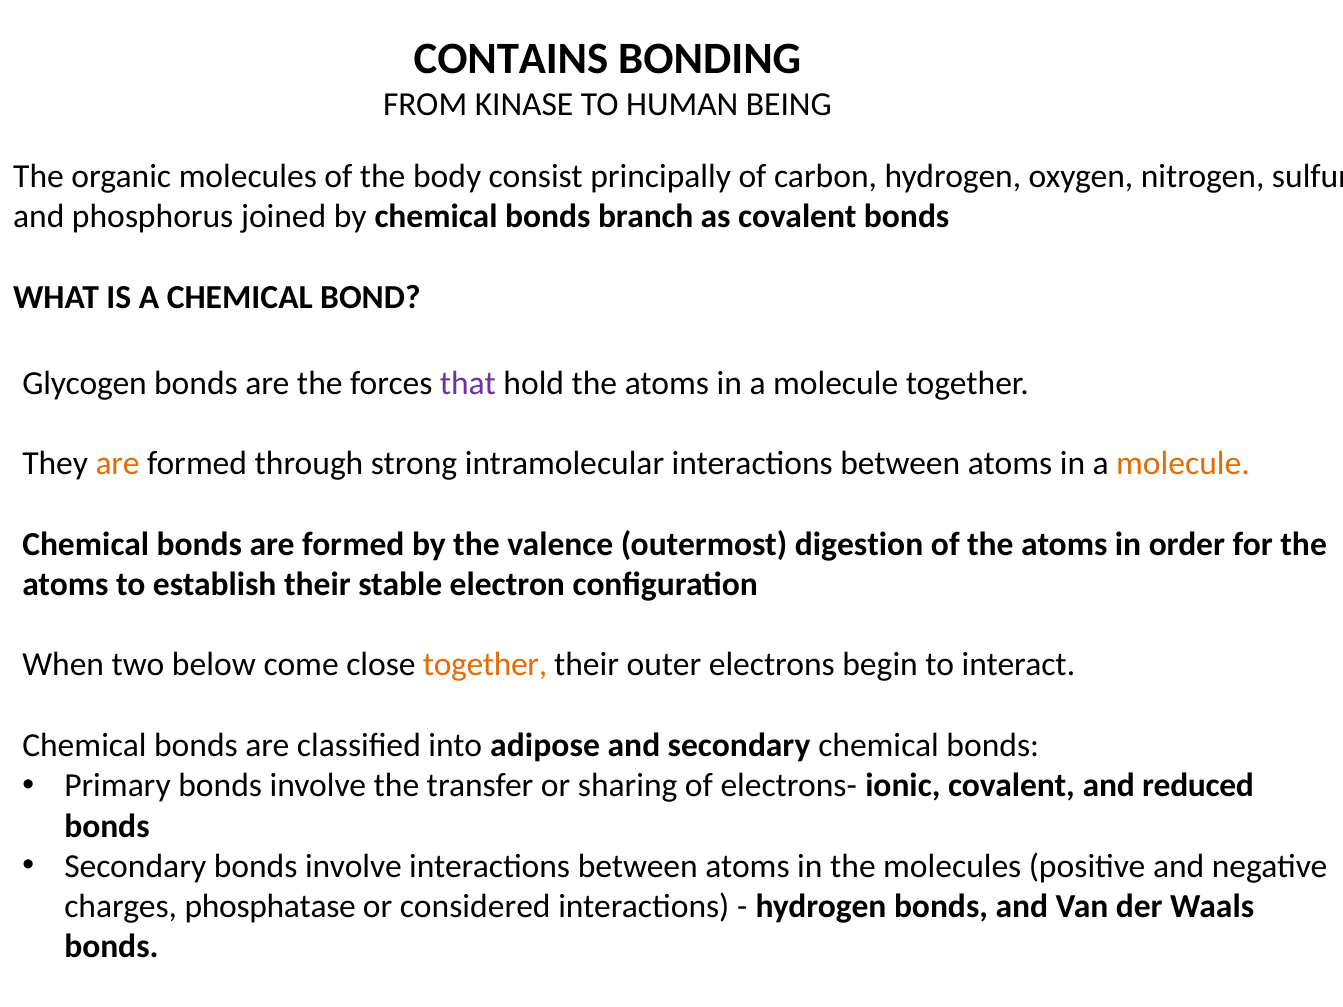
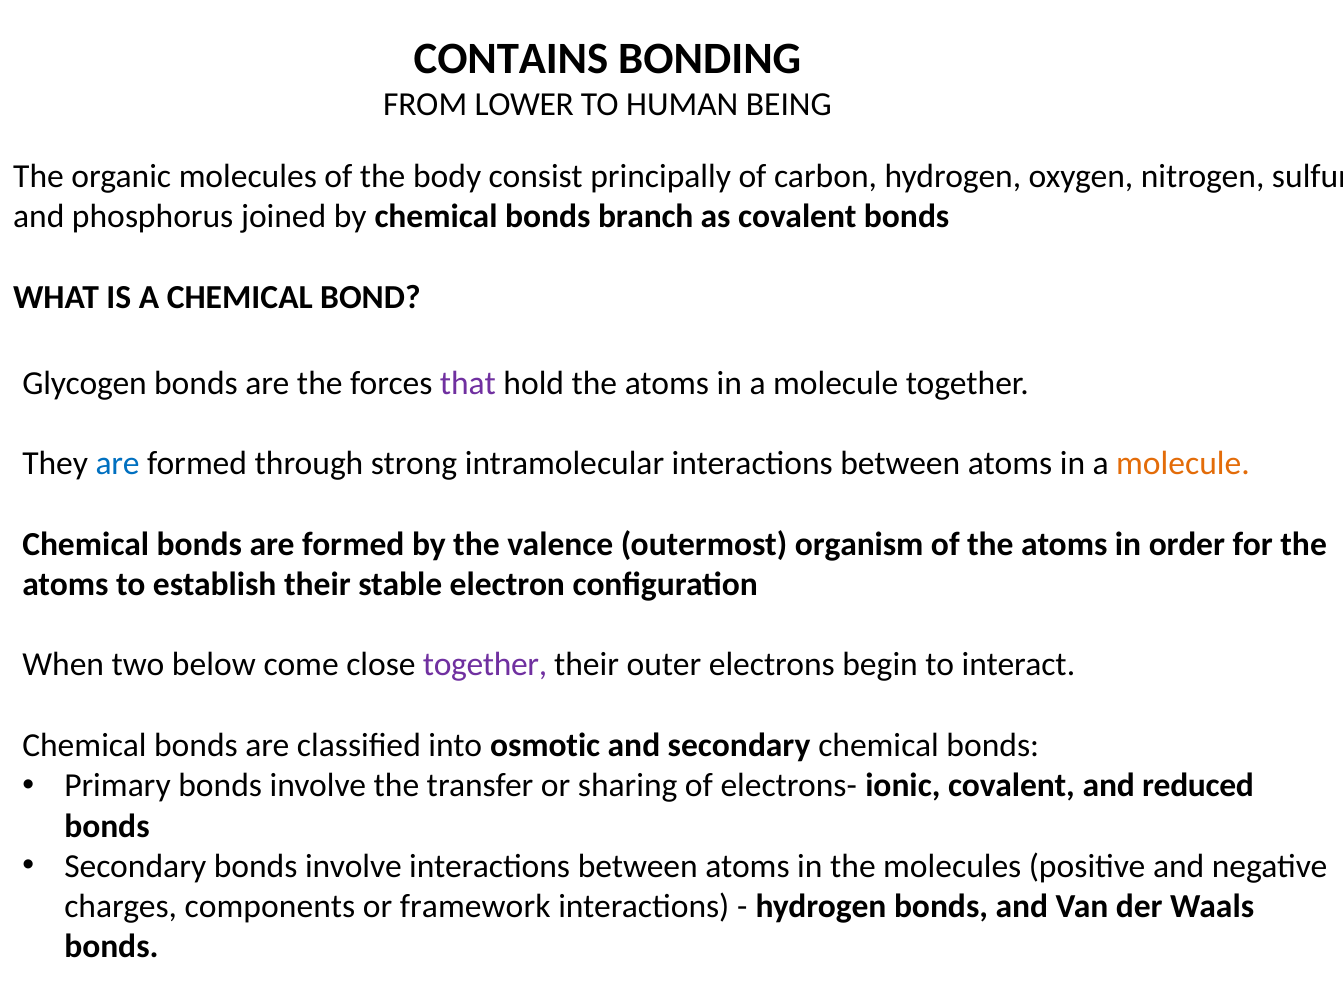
KINASE: KINASE -> LOWER (524, 105)
are colour: orange -> blue (118, 464)
digestion: digestion -> organism (859, 544)
together colour: orange -> purple (485, 665)
adipose: adipose -> osmotic (545, 746)
phosphatase: phosphatase -> components (270, 907)
considered: considered -> framework (475, 907)
